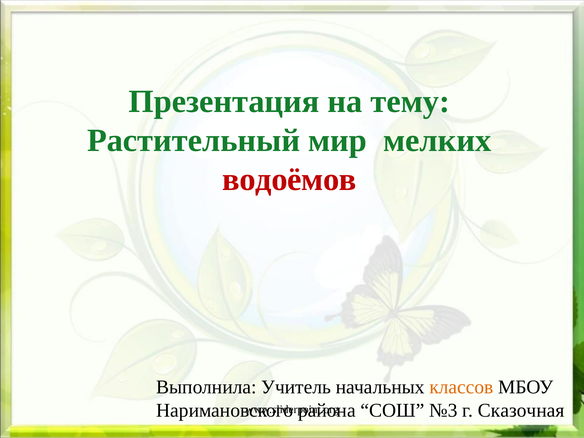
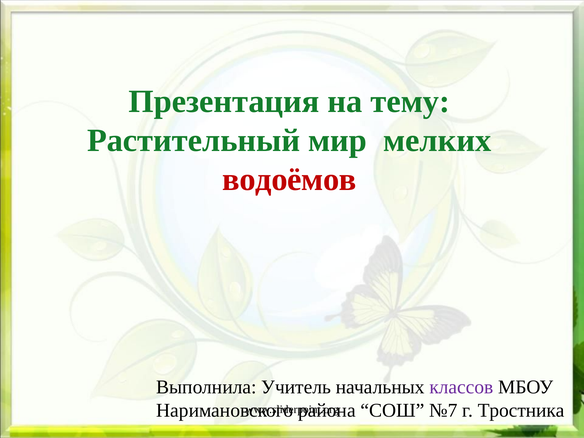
классов colour: orange -> purple (461, 387)
№3: №3 -> №7 (443, 410)
Сказочная: Сказочная -> Тростника (521, 410)
